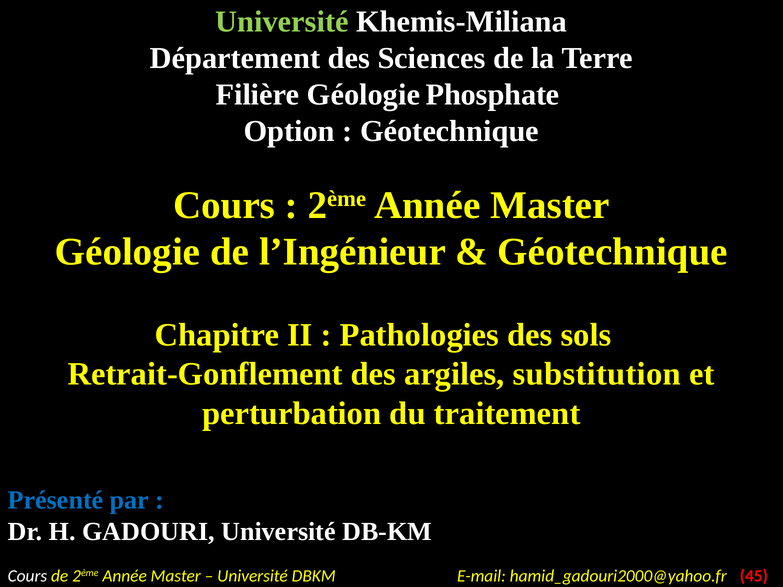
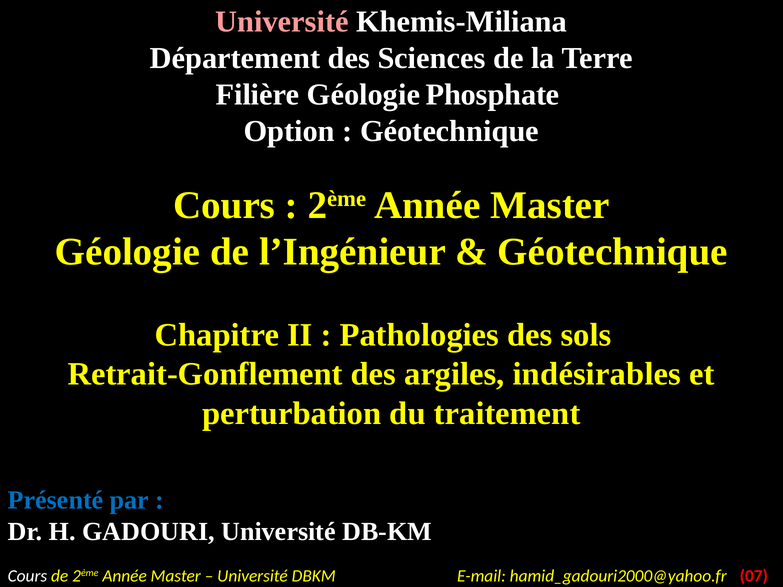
Université colour: light green -> pink (282, 22)
substitution: substitution -> indésirables (597, 374)
45: 45 -> 07 (754, 576)
